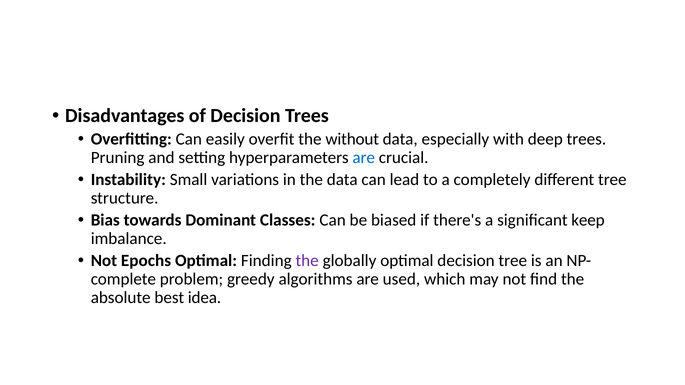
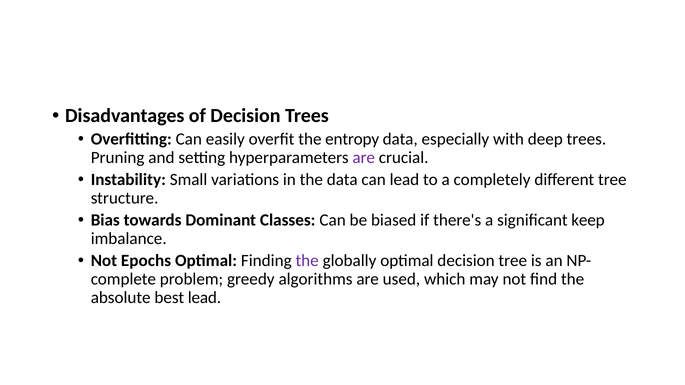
without: without -> entropy (352, 139)
are colour: blue -> purple (364, 158)
best idea: idea -> lead (204, 298)
